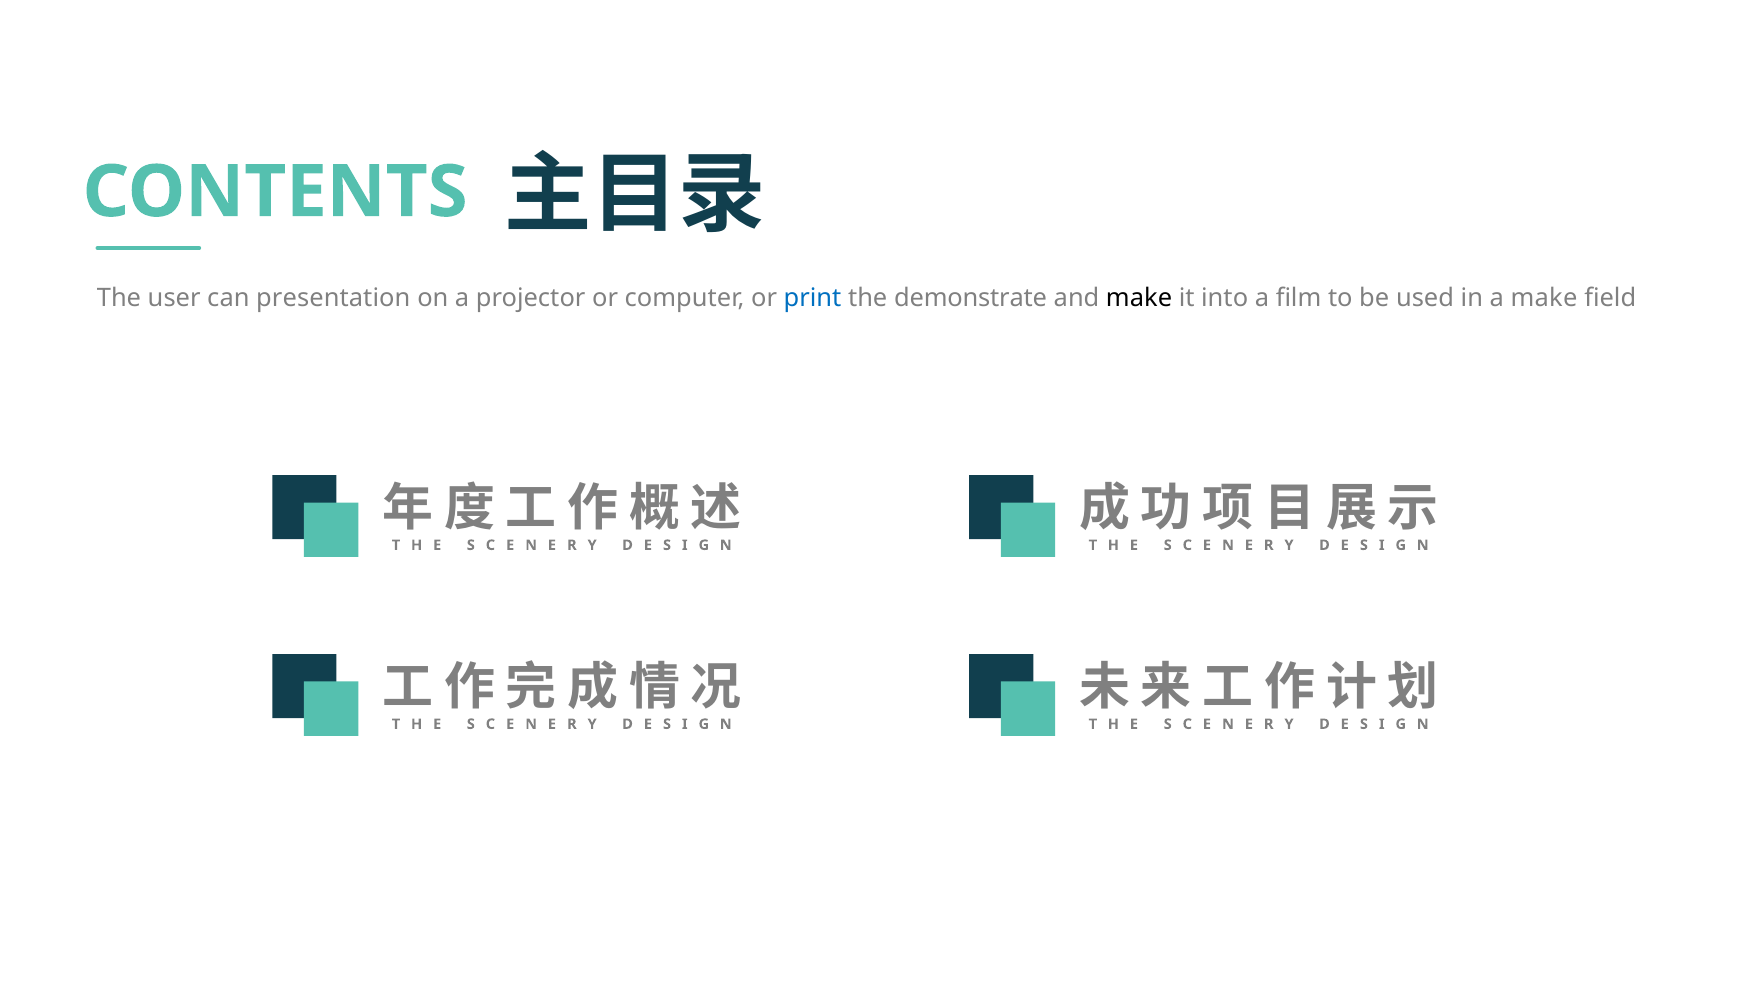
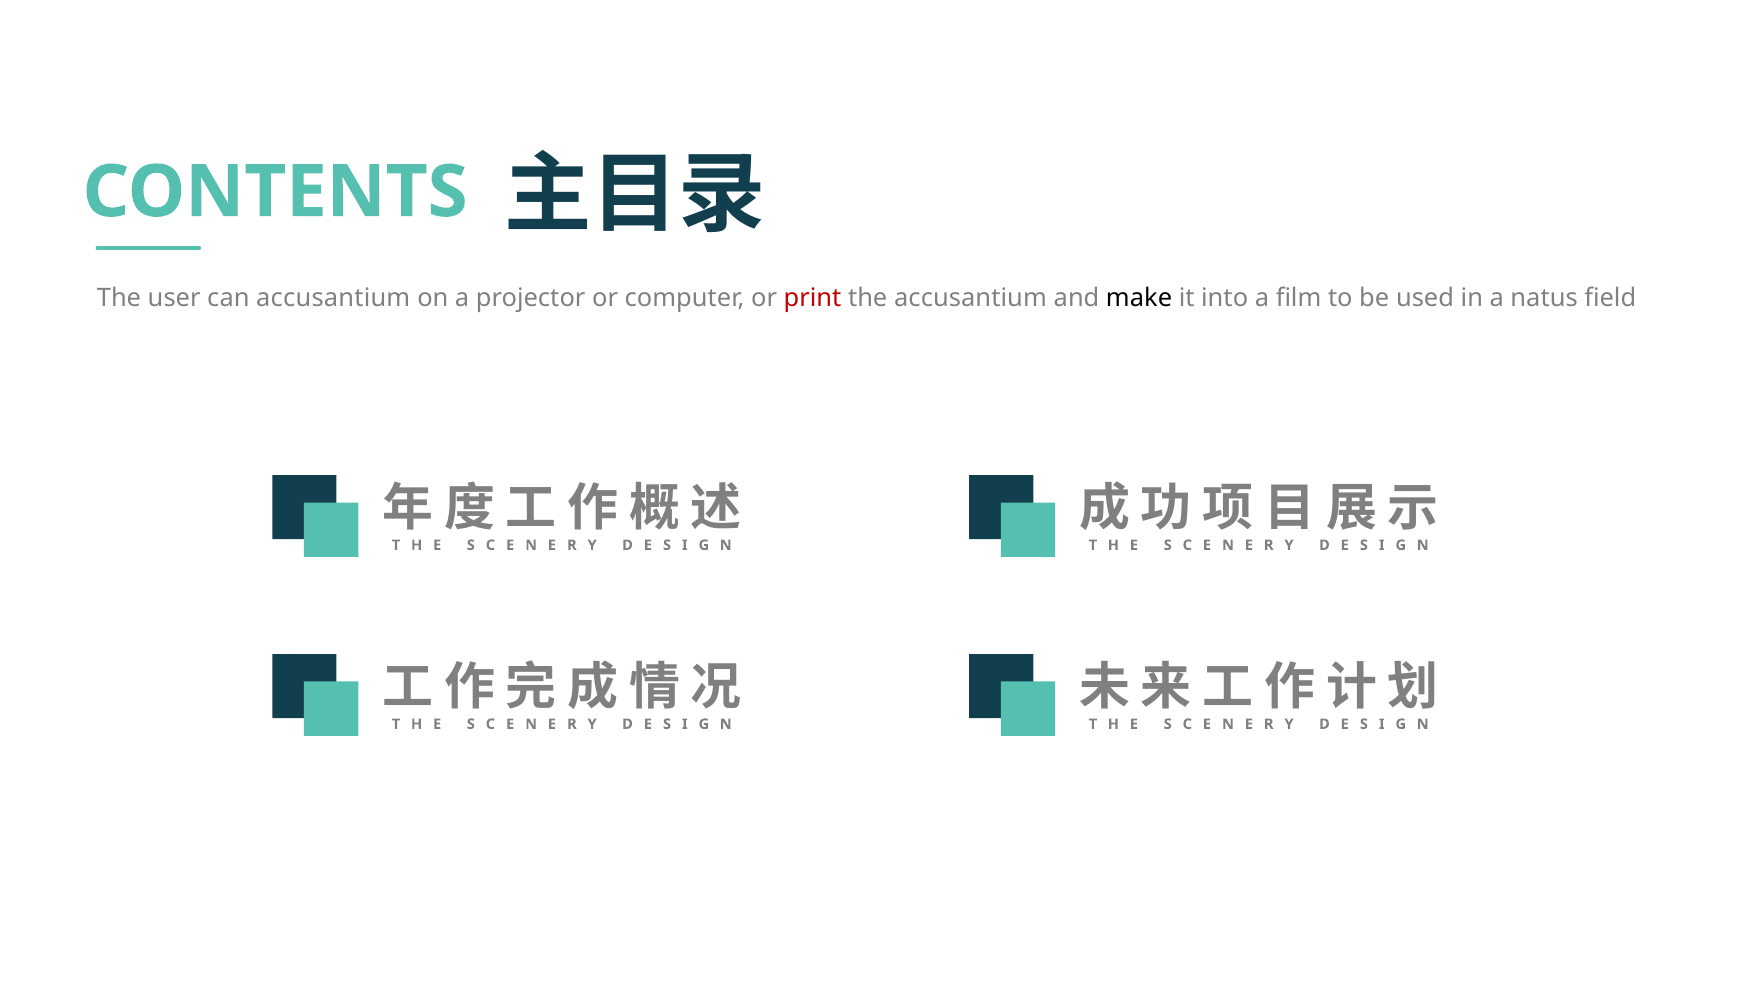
can presentation: presentation -> accusantium (333, 299)
print colour: blue -> red (812, 299)
the demonstrate: demonstrate -> accusantium (970, 299)
a make: make -> natus (1544, 299)
